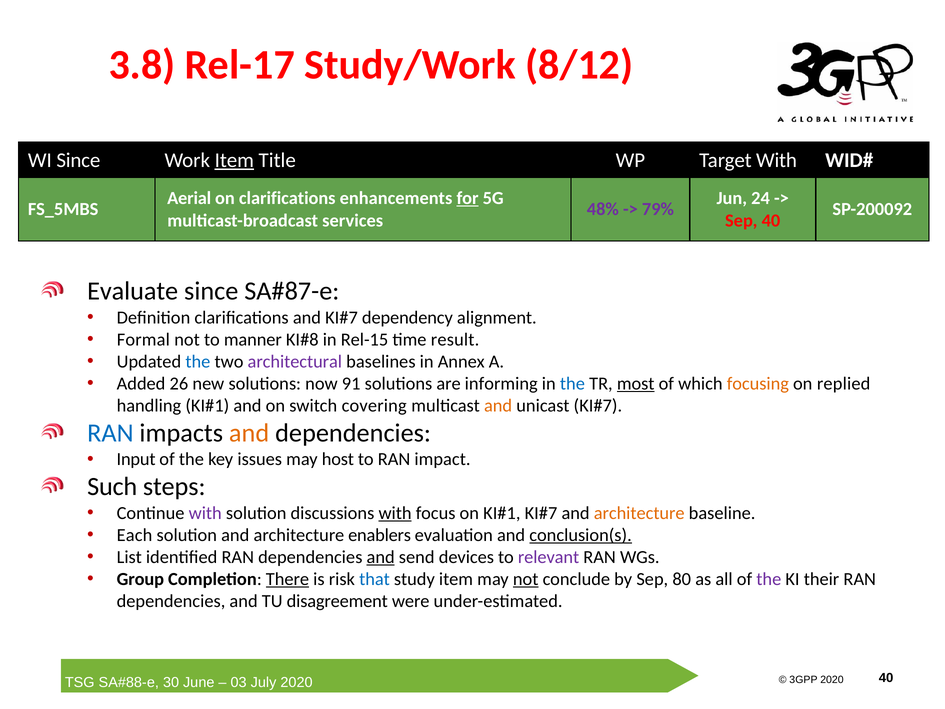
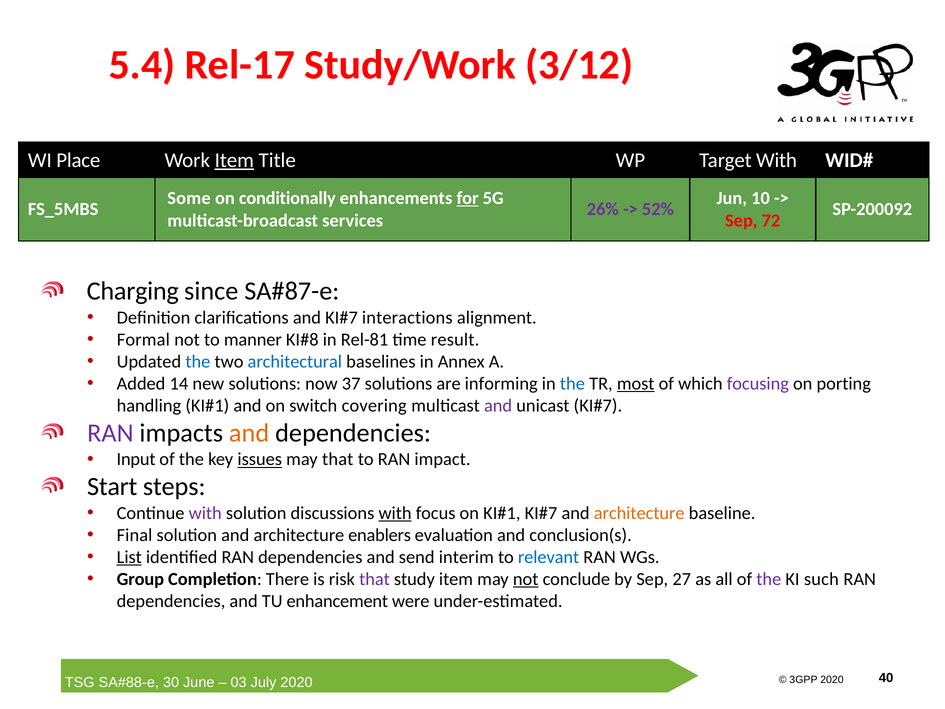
3.8: 3.8 -> 5.4 (142, 65)
8/12: 8/12 -> 3/12 (579, 65)
WI Since: Since -> Place (78, 160)
Aerial: Aerial -> Some (189, 198)
on clarifications: clarifications -> conditionally (287, 198)
24: 24 -> 10 (761, 198)
48%: 48% -> 26% (603, 209)
79%: 79% -> 52% (658, 209)
Sep 40: 40 -> 72 (771, 220)
Evaluate: Evaluate -> Charging (133, 291)
dependency: dependency -> interactions (407, 317)
Rel-15: Rel-15 -> Rel-81 (364, 339)
architectural colour: purple -> blue (295, 362)
26: 26 -> 14 (179, 384)
91: 91 -> 37 (351, 384)
focusing colour: orange -> purple (758, 384)
replied: replied -> porting (844, 384)
and colour: orange -> purple (498, 406)
RAN colour: blue -> purple (110, 433)
issues underline: none -> present (260, 459)
may host: host -> that (338, 459)
Such: Such -> Start (112, 487)
Each: Each -> Final (135, 535)
conclusion(s underline: present -> none (581, 535)
List underline: none -> present (129, 557)
and underline: present -> none (381, 557)
devices: devices -> interim (466, 557)
relevant colour: purple -> blue (549, 557)
There underline: present -> none (287, 579)
that colour: blue -> purple (375, 579)
80: 80 -> 27 (682, 579)
their: their -> such (821, 579)
disagreement: disagreement -> enhancement (337, 601)
